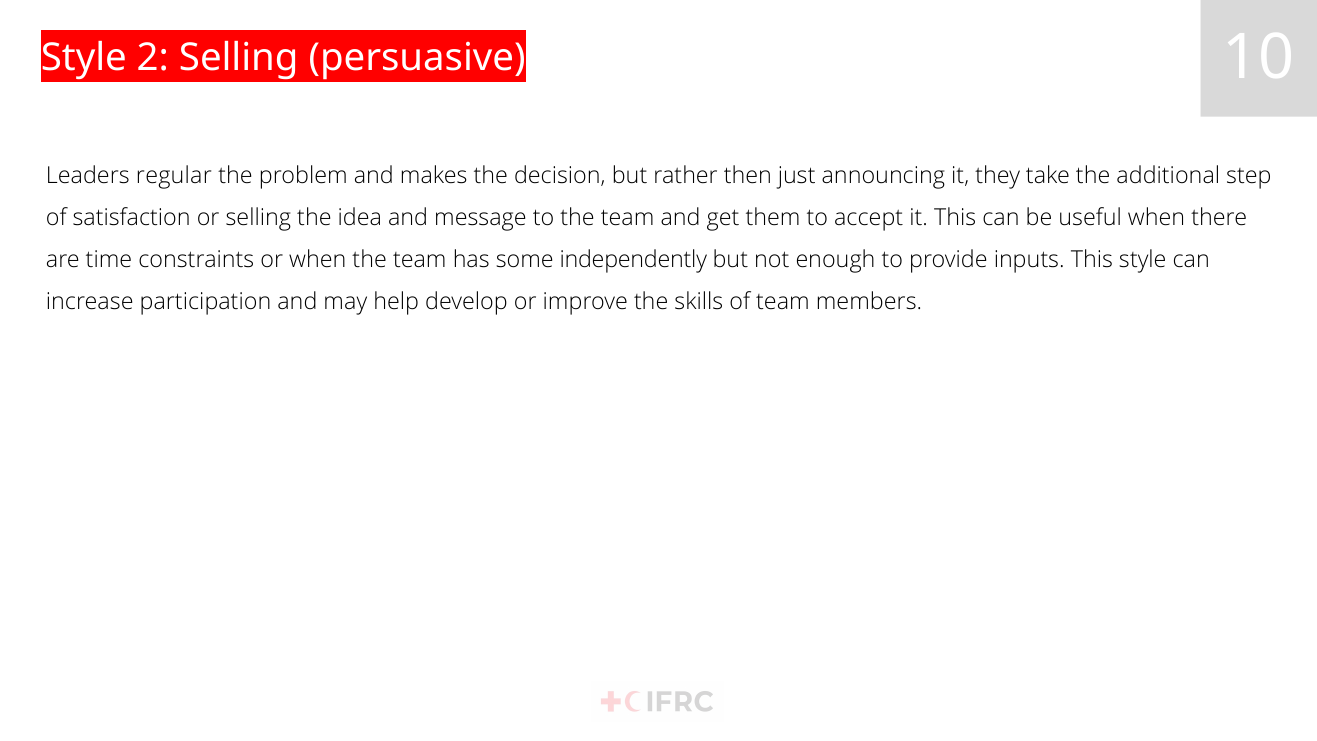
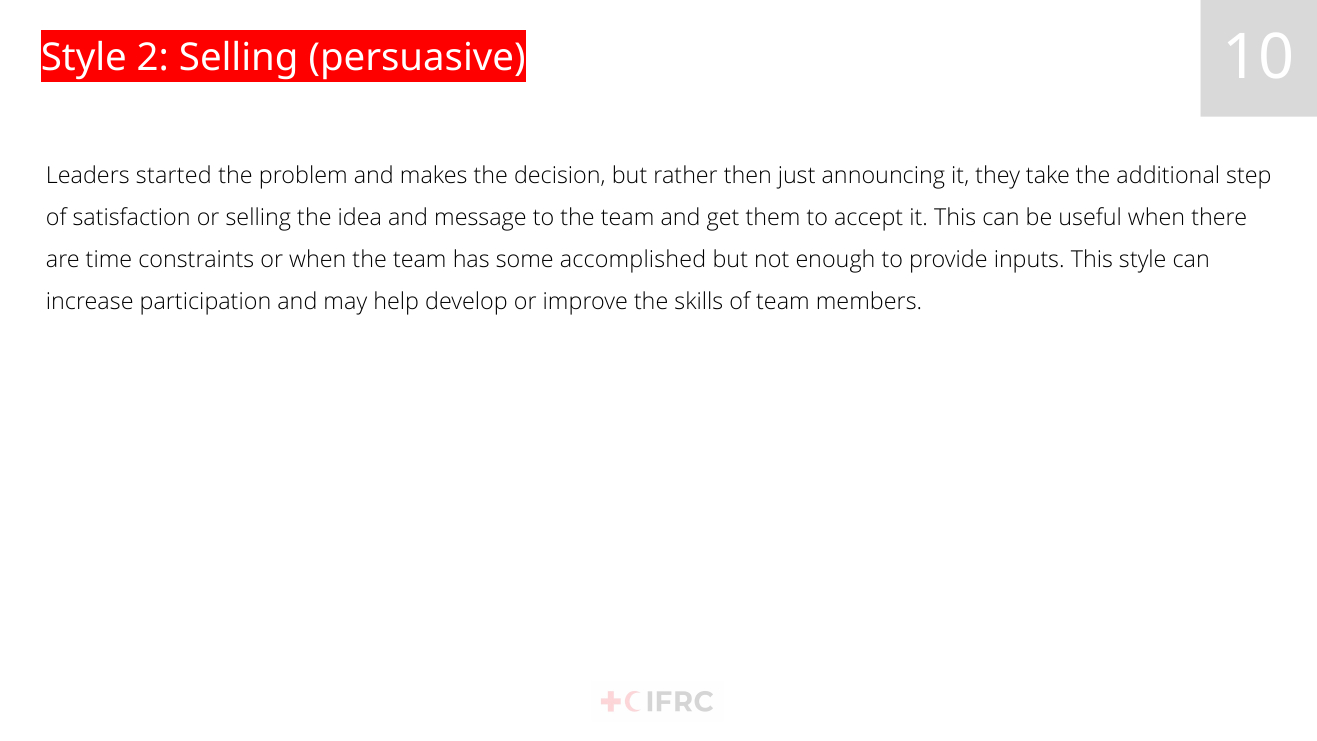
regular: regular -> started (174, 176)
independently: independently -> accomplished (633, 260)
